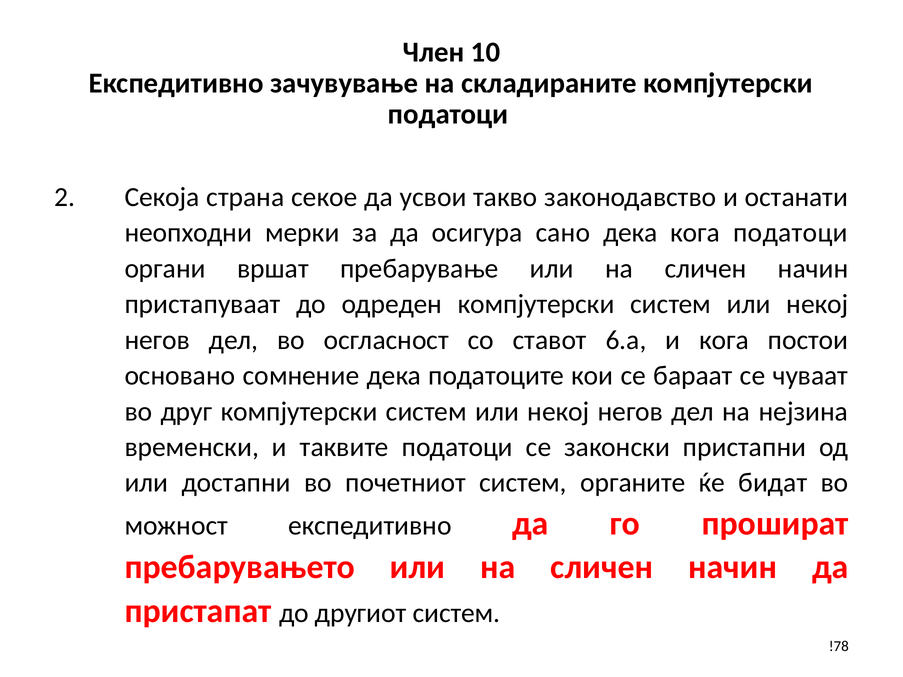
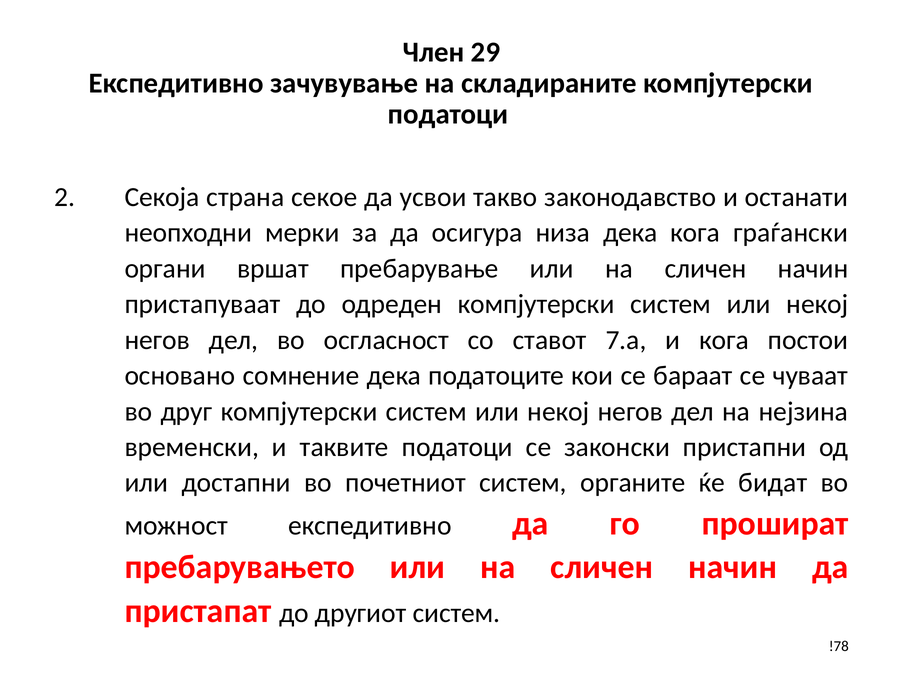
10: 10 -> 29 (486, 52)
сано: сано -> низа (563, 233)
кога податоци: податоци -> граѓански (791, 233)
6.а: 6.а -> 7.а (626, 340)
